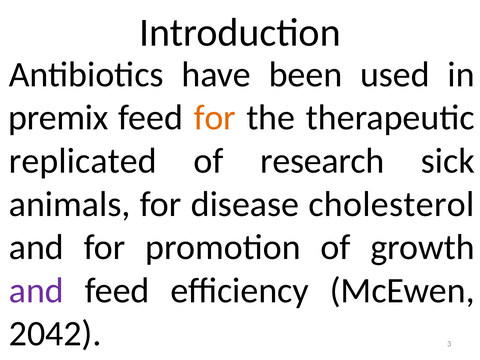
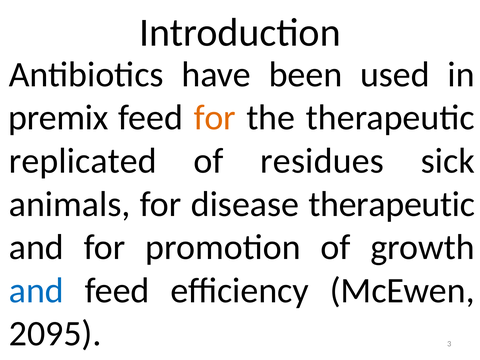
research: research -> residues (322, 161)
disease cholesterol: cholesterol -> therapeutic (392, 204)
and colour: purple -> blue (36, 291)
2042: 2042 -> 2095 (55, 334)
